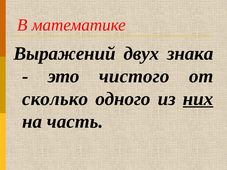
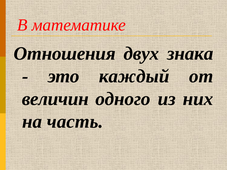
Выражений: Выражений -> Отношения (65, 54)
чистого: чистого -> каждый (134, 76)
сколько: сколько -> величин (55, 99)
них underline: present -> none (198, 99)
